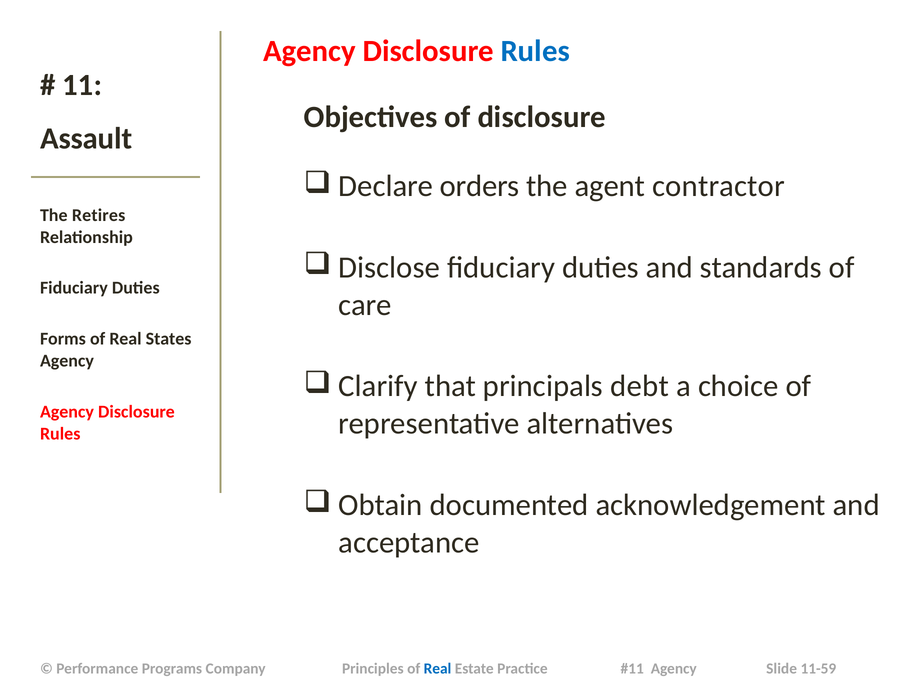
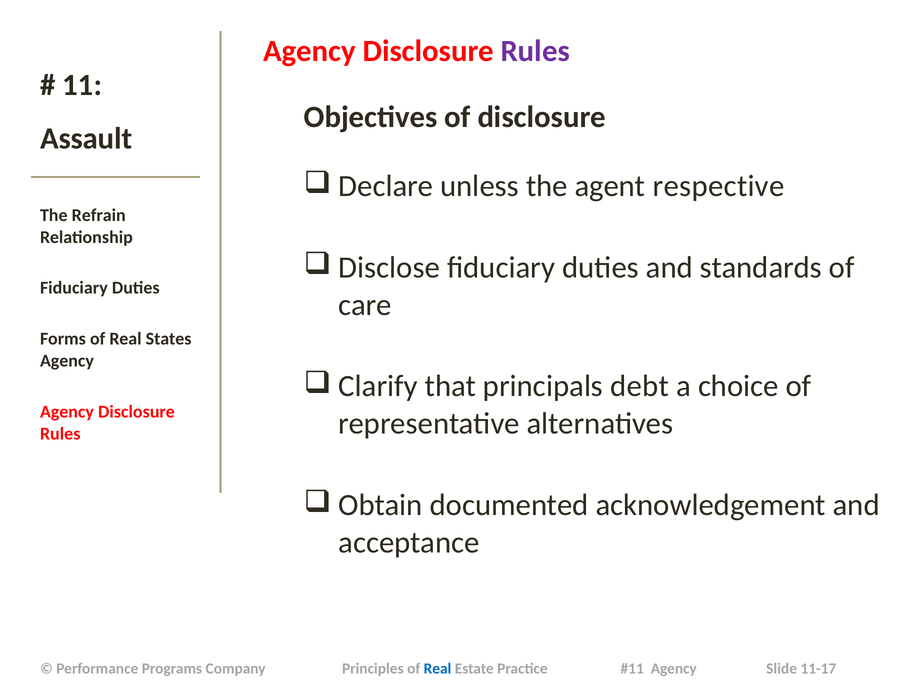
Rules colour: blue -> purple (535, 51)
orders: orders -> unless (480, 186)
contractor: contractor -> respective (719, 186)
Retires: Retires -> Refrain (99, 215)
11-59: 11-59 -> 11-17 (818, 669)
